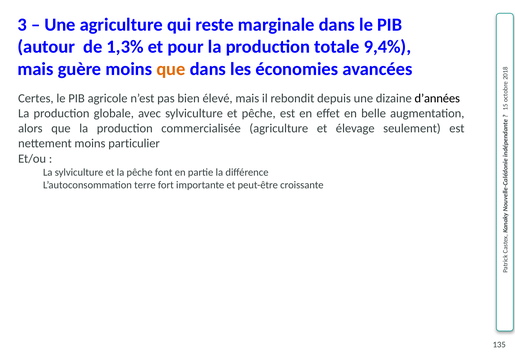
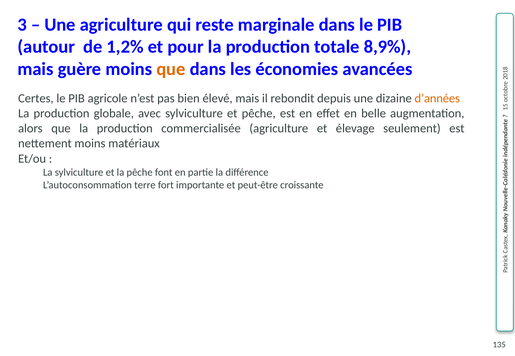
1,3%: 1,3% -> 1,2% (125, 47)
9,4%: 9,4% -> 8,9% (387, 47)
d’années colour: black -> orange (437, 99)
particulier: particulier -> matériaux (134, 144)
